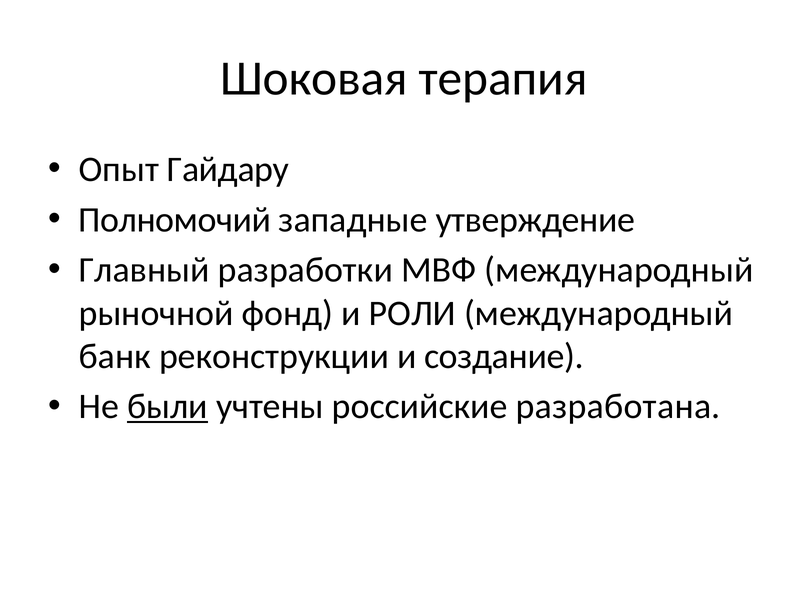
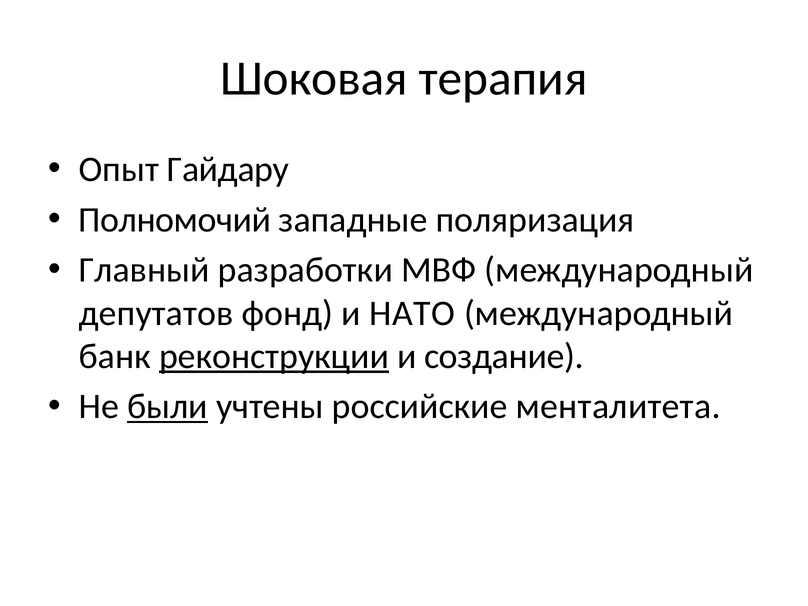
утверждение: утверждение -> поляризация (535, 220)
рыночной: рыночной -> депутатов (156, 313)
РОЛИ: РОЛИ -> НАТО (412, 313)
реконструкции underline: none -> present (274, 356)
разработана: разработана -> менталитета (618, 407)
